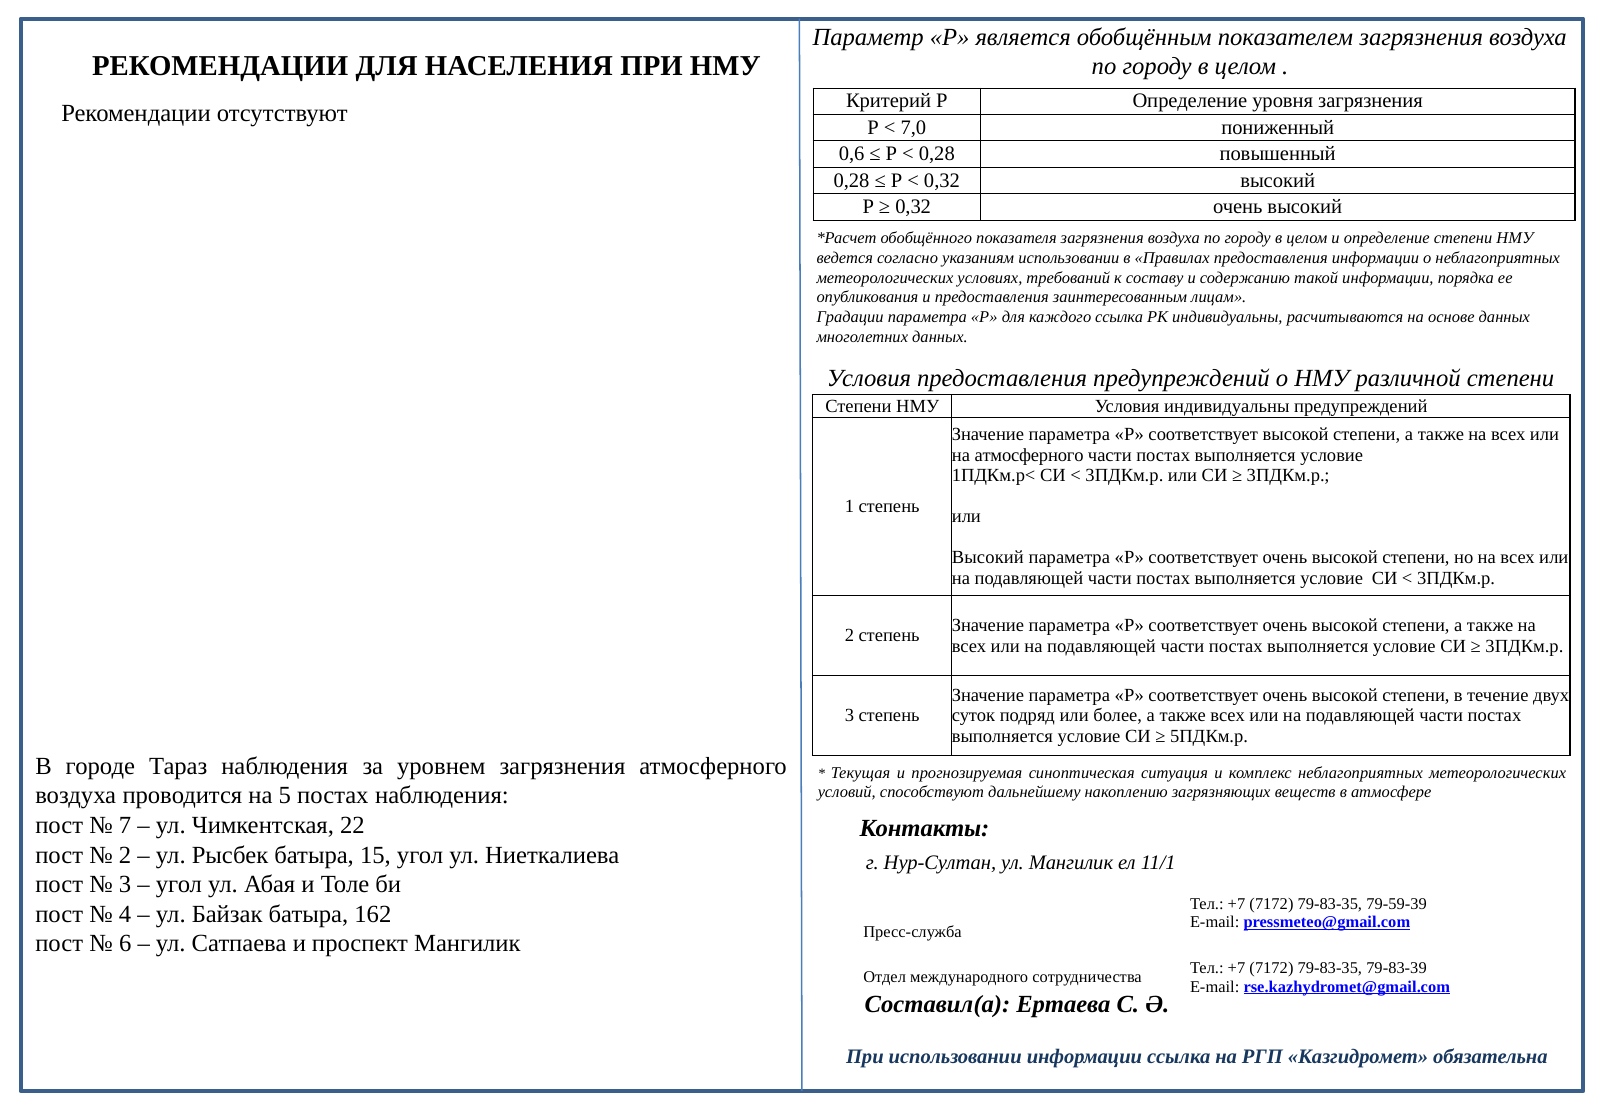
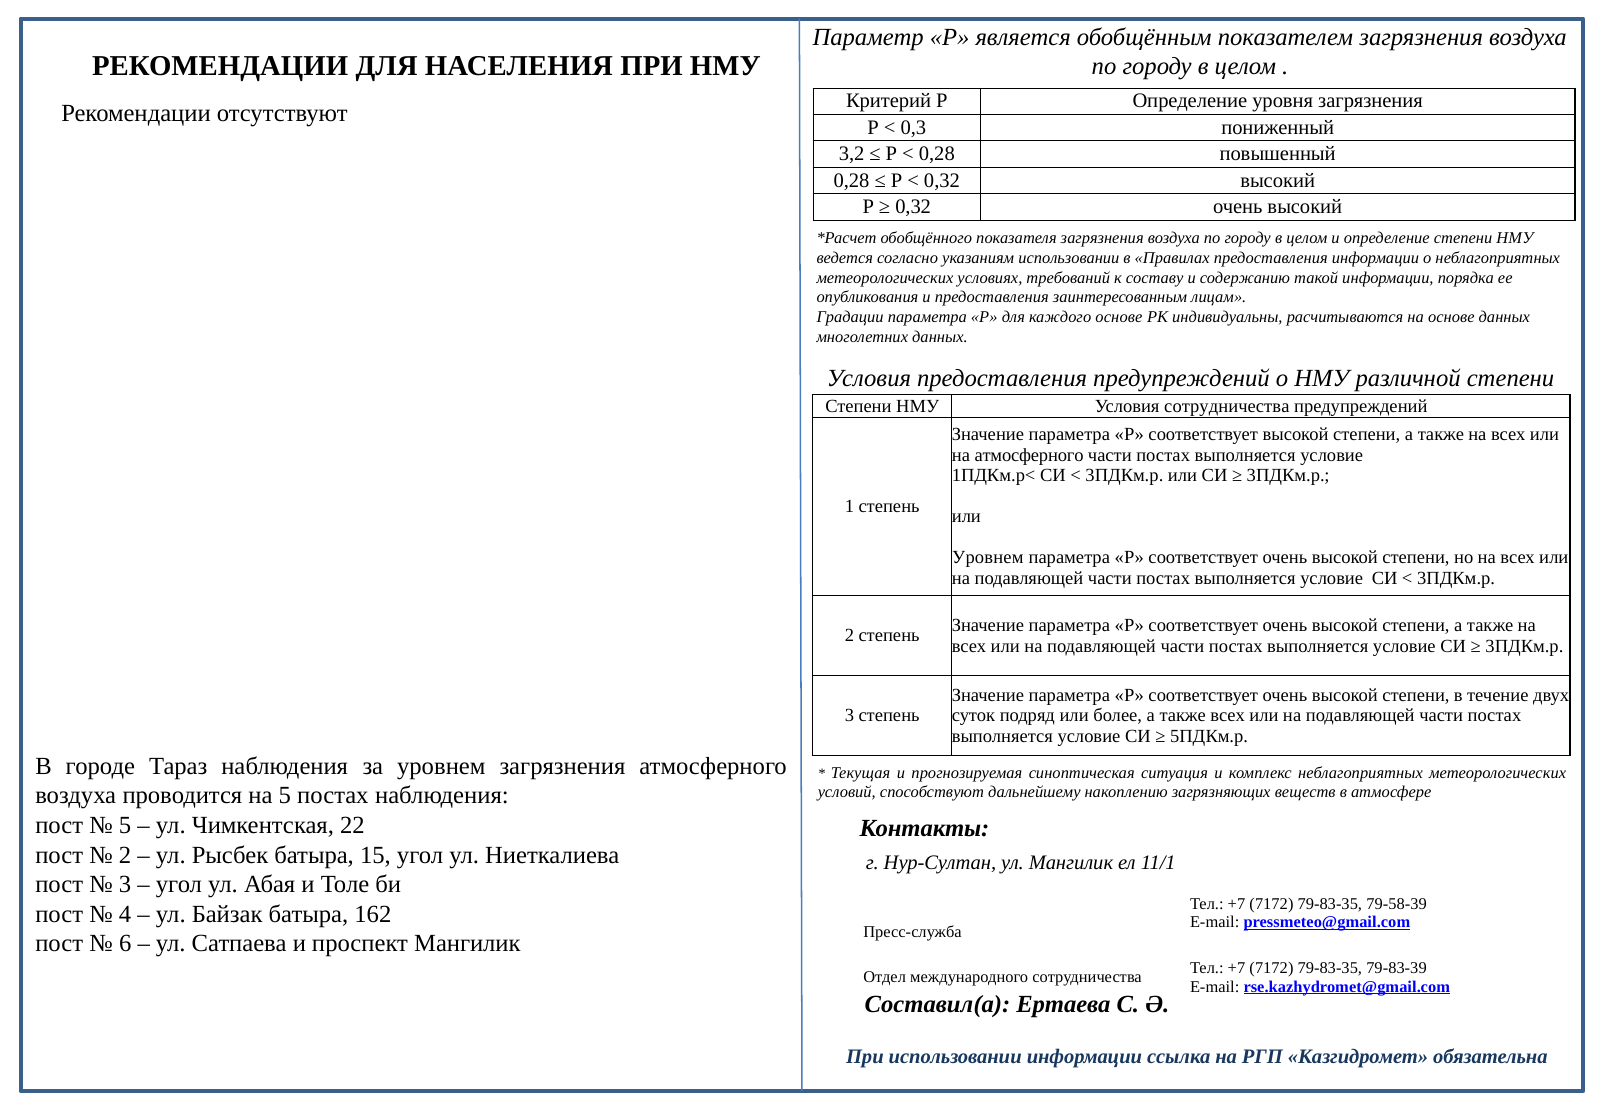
7,0: 7,0 -> 0,3 (913, 128)
0,6: 0,6 -> 3,2 (852, 154)
каждого ссылка: ссылка -> основе (1119, 317)
Условия индивидуальны: индивидуальны -> сотрудничества (1227, 406)
Высокий: Высокий -> Уровнем (988, 558)
7: 7 -> 5 (125, 826)
79-59-39: 79-59-39 -> 79-58-39 (1397, 905)
